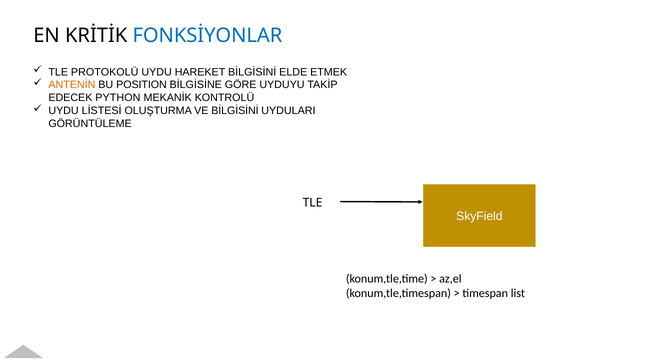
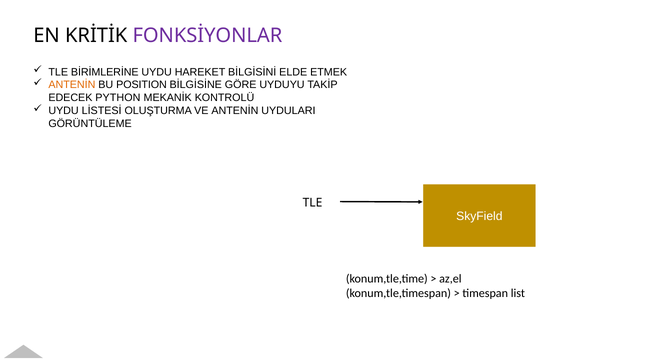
FONKSİYONLAR colour: blue -> purple (207, 35)
PROTOKOLÜ: PROTOKOLÜ -> BİRİMLERİNE (105, 72)
VE BİLGİSİNİ: BİLGİSİNİ -> ANTENİN (235, 111)
